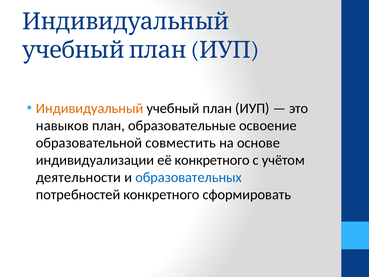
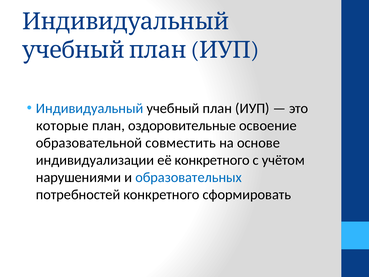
Индивидуальный colour: orange -> blue (90, 108)
навыков: навыков -> которые (62, 125)
образовательные: образовательные -> оздоровительные (182, 125)
деятельности: деятельности -> нарушениями (79, 177)
